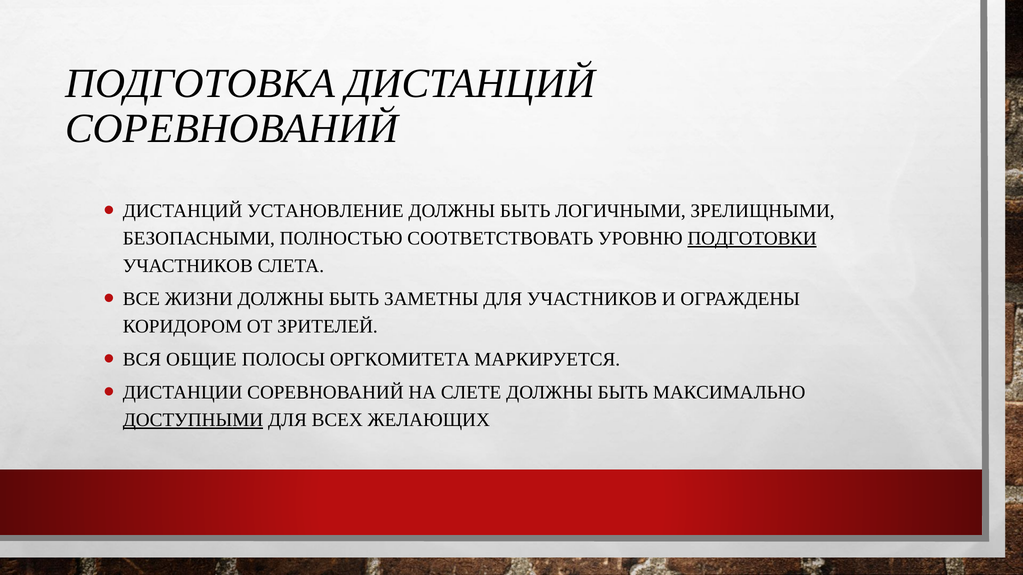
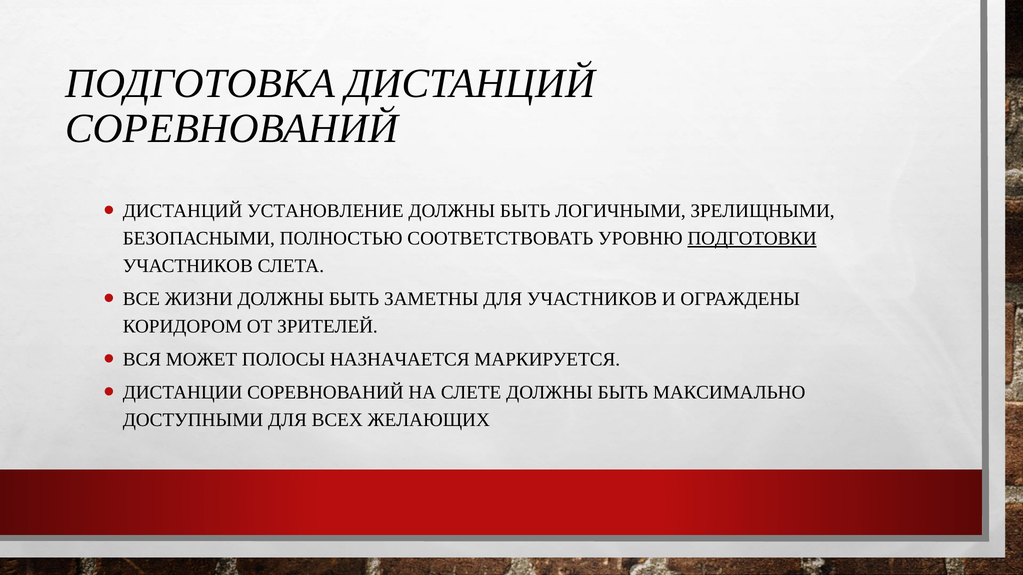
ОБЩИЕ: ОБЩИЕ -> МОЖЕТ (201, 360)
ОРГКОМИТЕТА: ОРГКОМИТЕТА -> НАЗНАЧАЕТСЯ (400, 360)
ДОСТУПНЫМИ underline: present -> none (193, 420)
